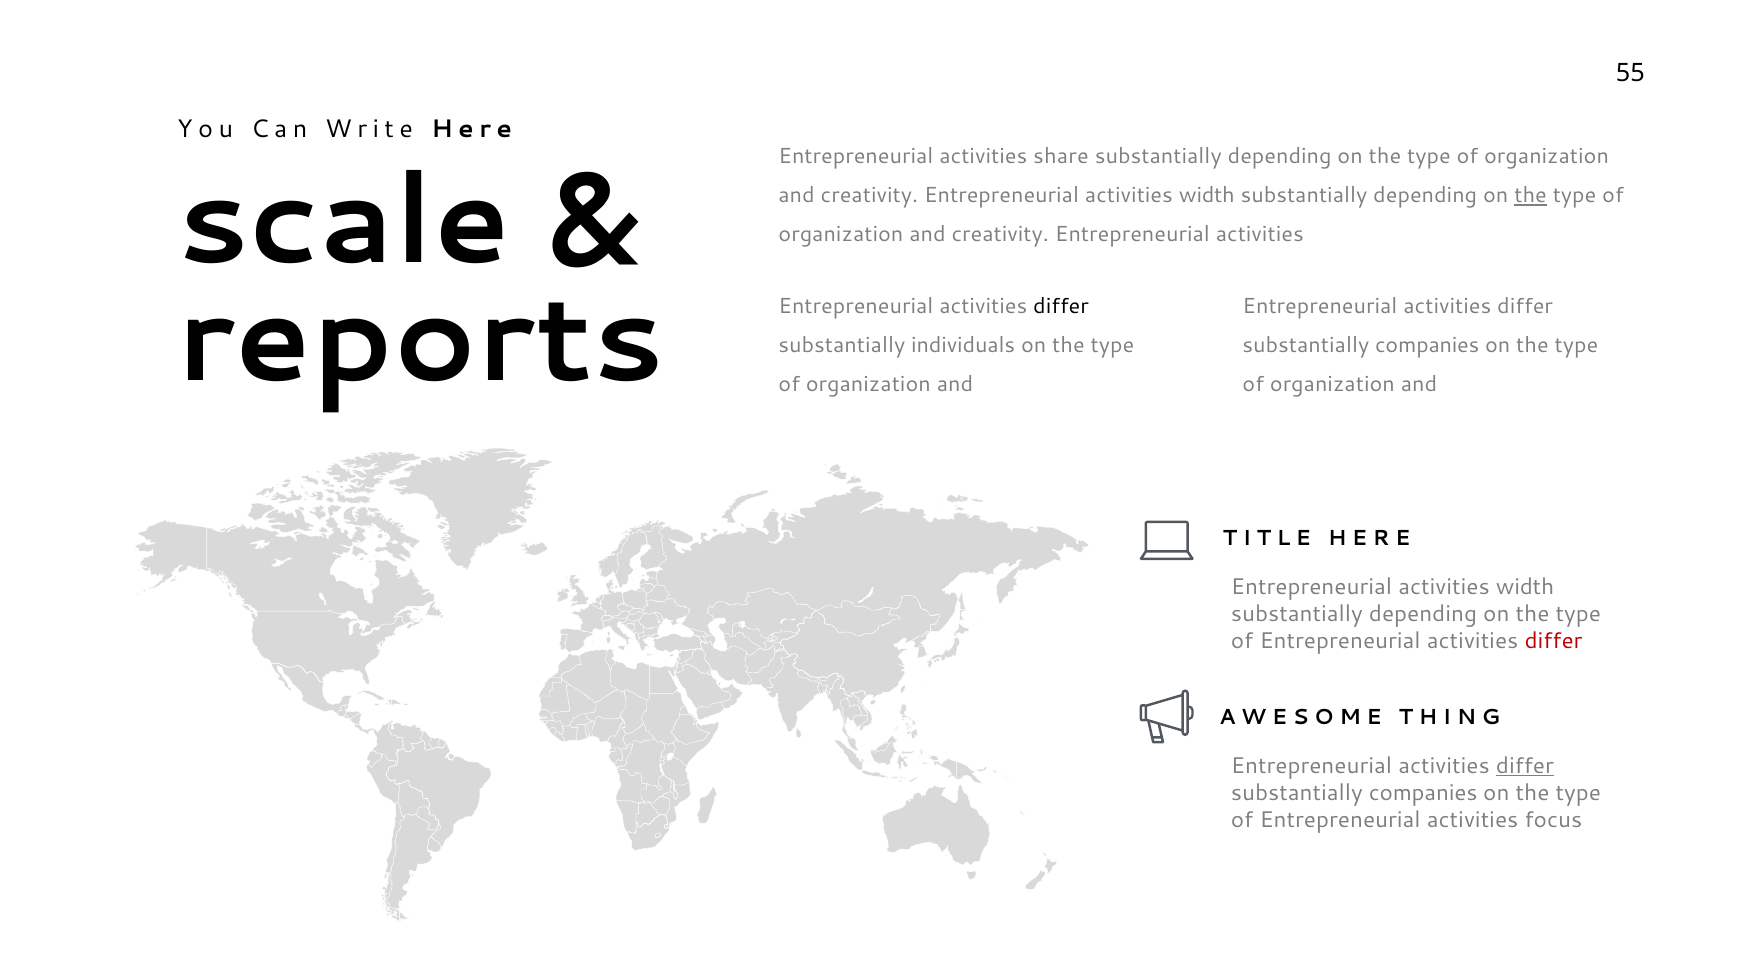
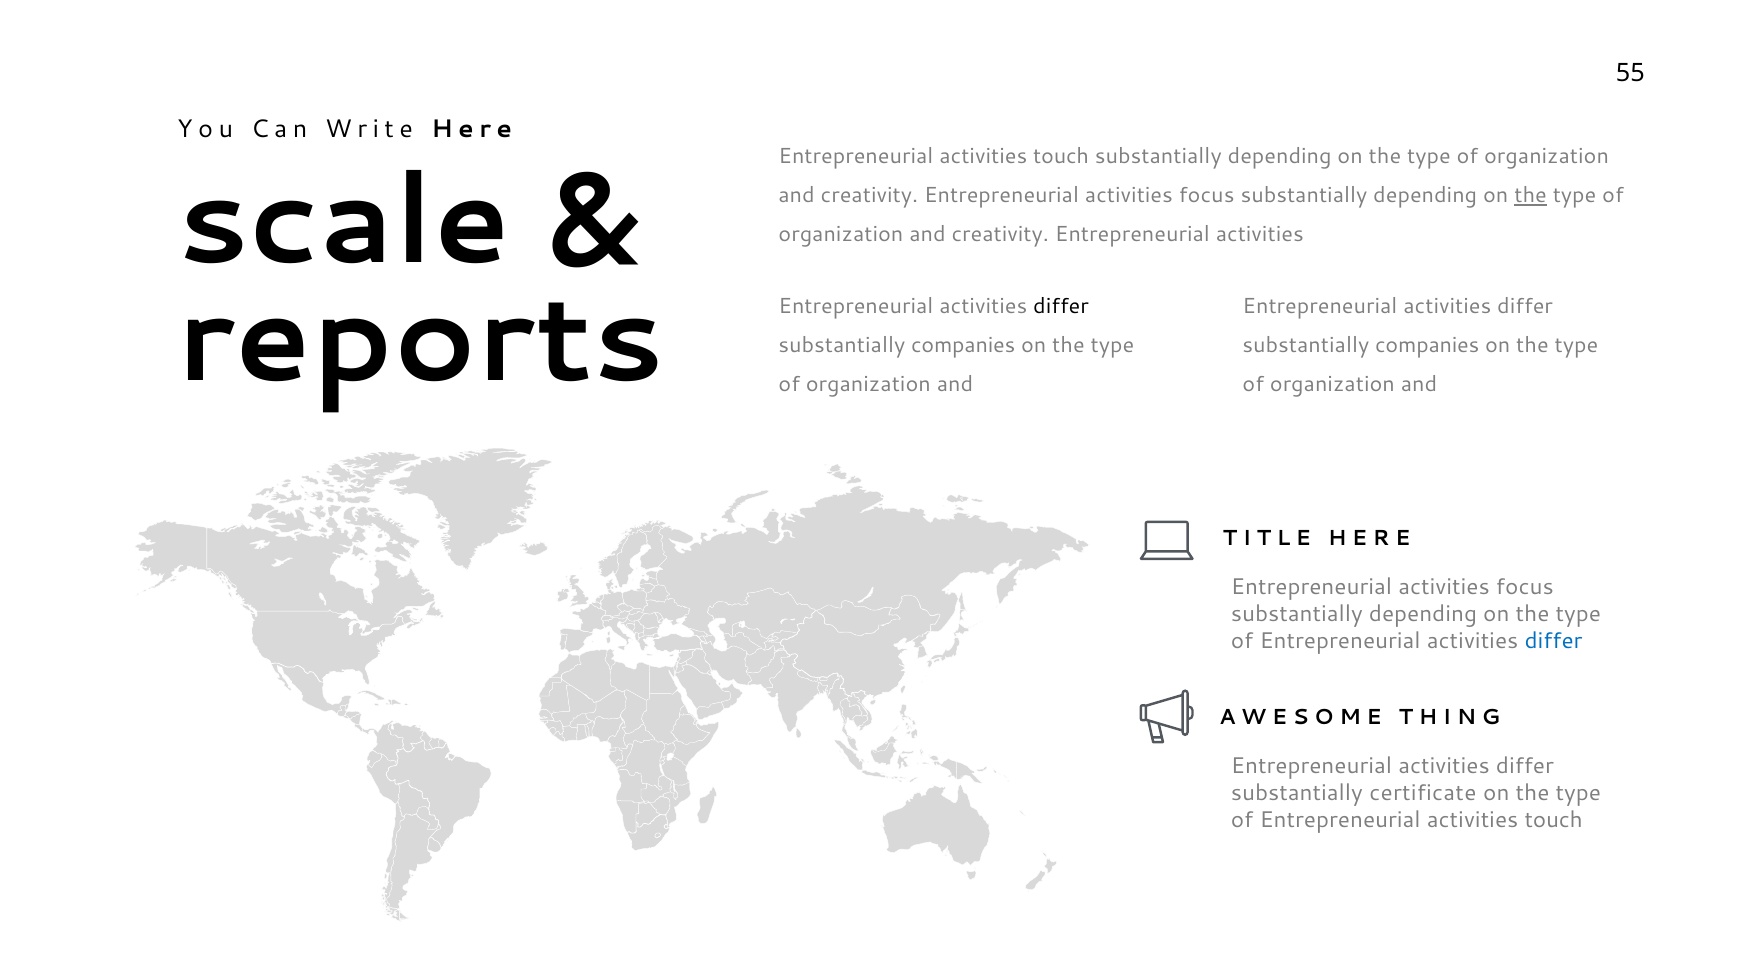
share: share -> touch (1061, 157)
creativity Entrepreneurial activities width: width -> focus (1207, 196)
individuals: individuals -> companies (963, 345)
width: width -> focus (1525, 587)
differ colour: red -> blue (1554, 641)
differ underline: present -> none (1525, 766)
companies: companies -> certificate (1423, 793)
of Entrepreneurial activities focus: focus -> touch (1554, 821)
